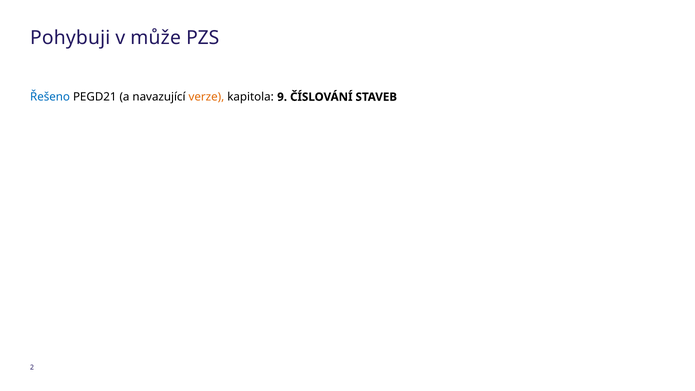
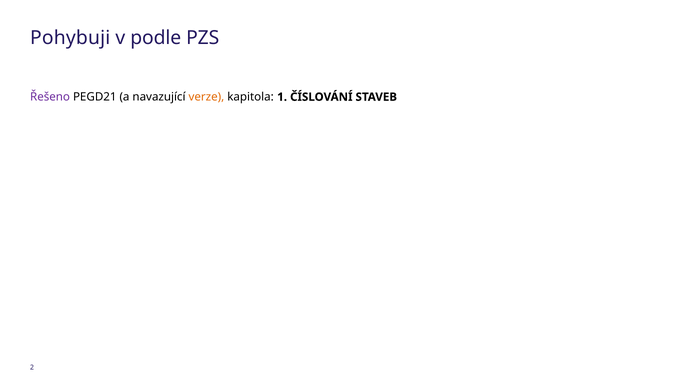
může: může -> podle (156, 38)
Řešeno colour: blue -> purple (50, 97)
9: 9 -> 1 (282, 97)
